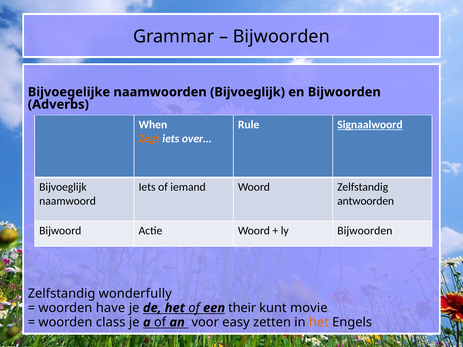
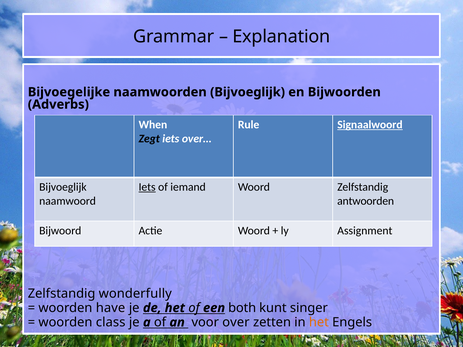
Bijwoorden: Bijwoorden -> Explanation (281, 37)
Zegt colour: orange -> black (149, 139)
Iets underline: none -> present (147, 187)
ly Bijwoorden: Bijwoorden -> Assignment (365, 231)
their: their -> both (242, 308)
movie: movie -> singer (309, 308)
easy: easy -> over (236, 323)
